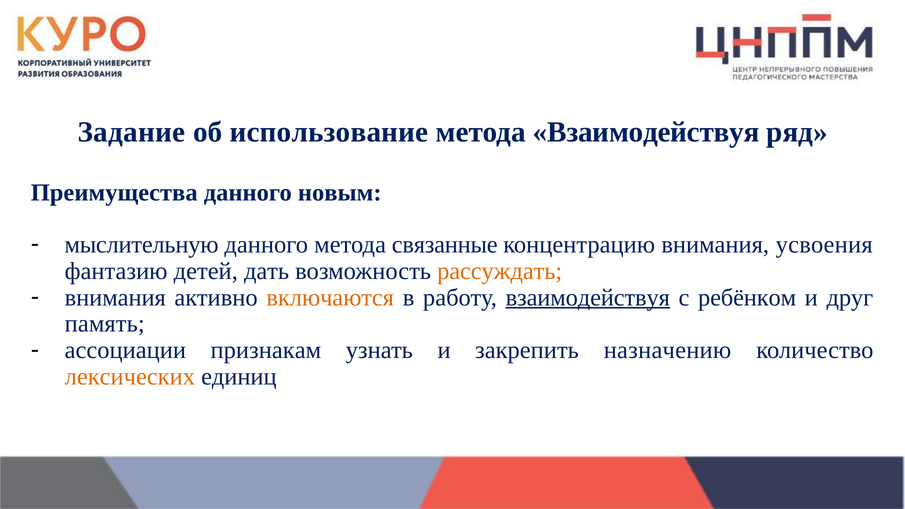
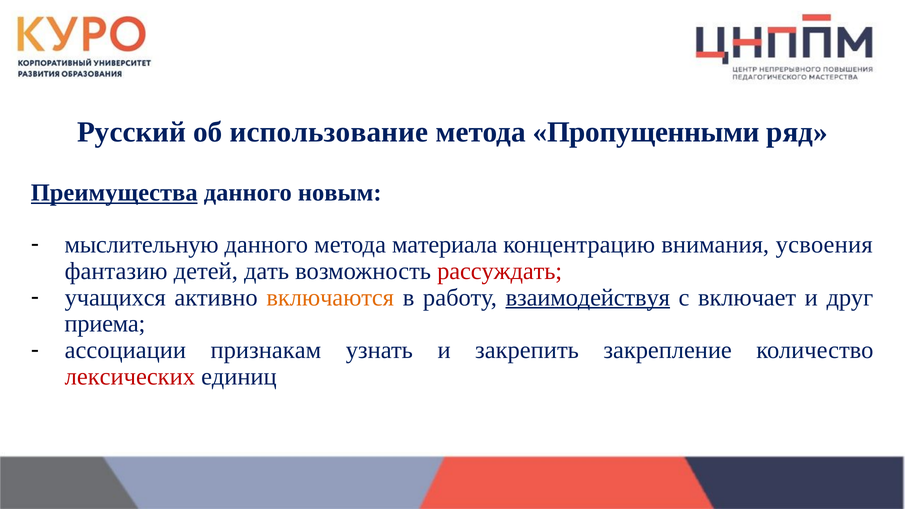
Задание: Задание -> Русский (132, 132)
метода Взаимодействуя: Взаимодействуя -> Пропущенными (646, 132)
Преимущества underline: none -> present (114, 193)
связанные: связанные -> материала (445, 245)
рассуждать colour: orange -> red (500, 271)
внимания: внимания -> учащихся (115, 297)
ребёнком: ребёнком -> включает (747, 297)
память: память -> приема (105, 324)
назначению: назначению -> закрепление (668, 350)
лексических colour: orange -> red (130, 377)
